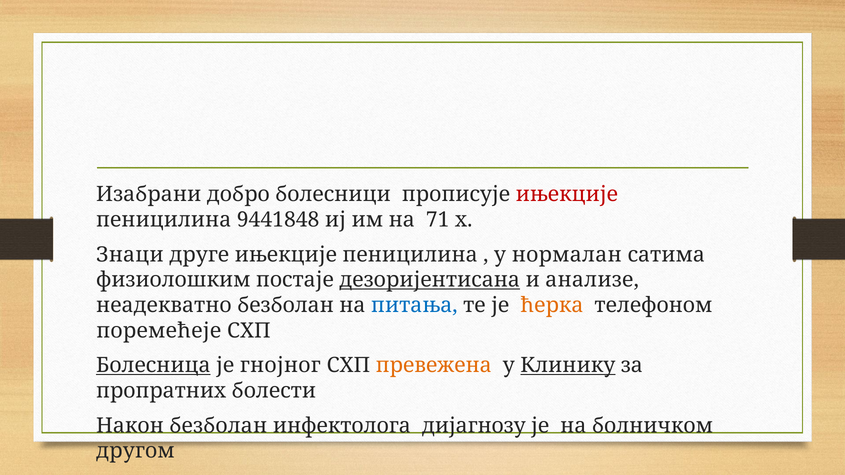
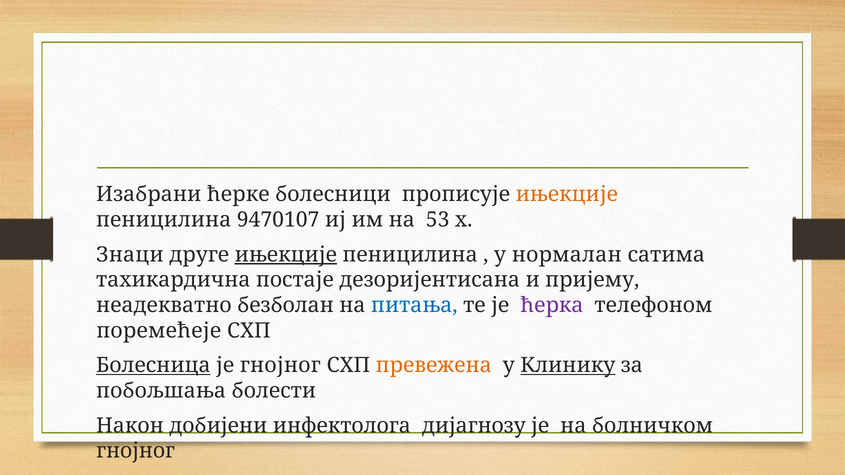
добро: добро -> ћерке (238, 195)
ињекције colour: red -> orange (567, 195)
9441848: 9441848 -> 9470107 (278, 220)
71: 71 -> 53 (438, 220)
ињекције underline: none -> present (286, 255)
физиолошким: физиолошким -> тахикардична (173, 280)
дезоријентисана underline: present -> none (430, 280)
анализе: анализе -> пријему (592, 280)
ћерка colour: orange -> purple (552, 305)
пропратних: пропратних -> побољшања (161, 391)
Након безболан: безболан -> добијени (218, 426)
другом: другом -> гнојног (136, 451)
